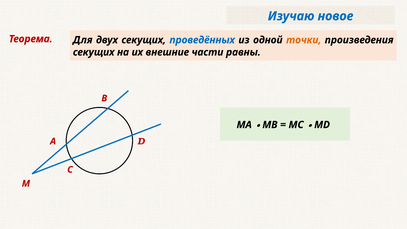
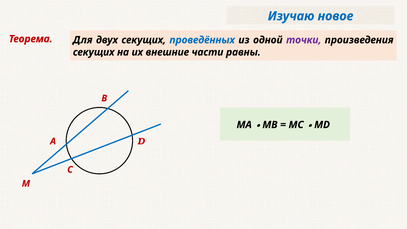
точки colour: orange -> purple (304, 40)
